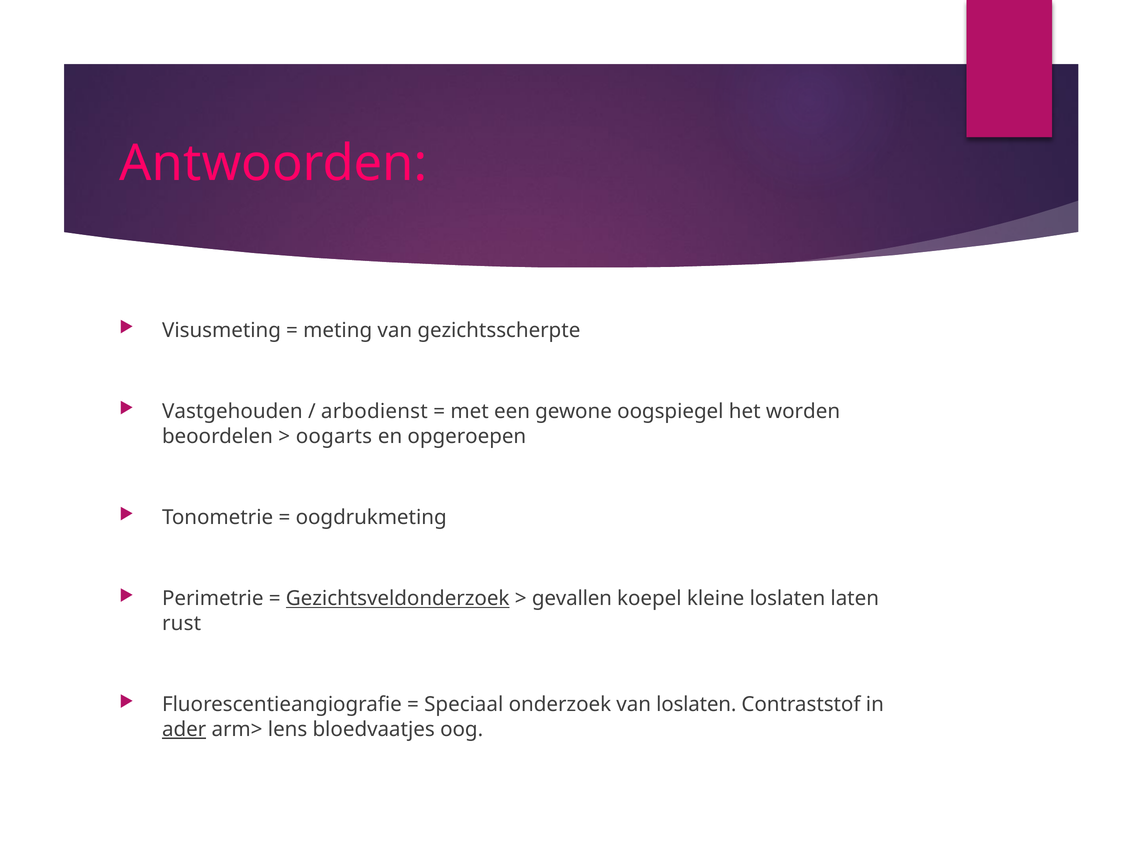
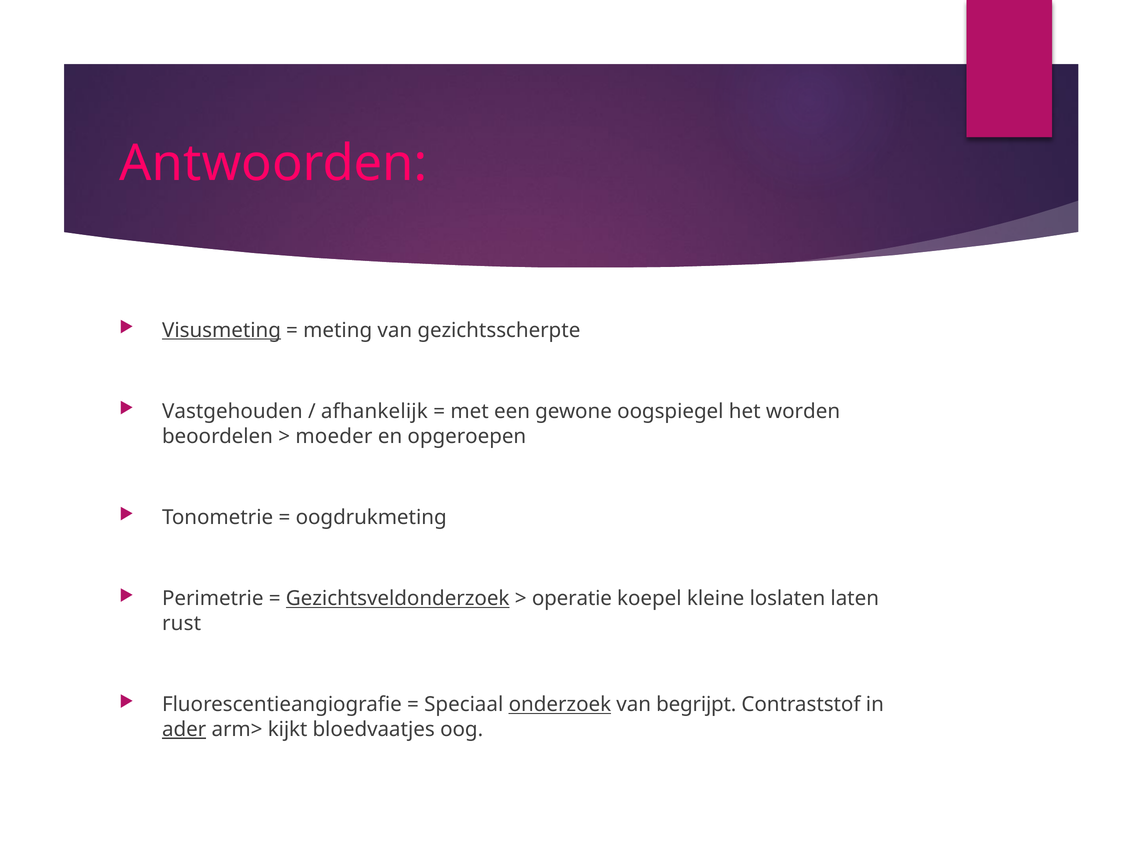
Visusmeting underline: none -> present (222, 330)
arbodienst: arbodienst -> afhankelijk (374, 411)
oogarts: oogarts -> moeder (334, 436)
gevallen: gevallen -> operatie (572, 599)
onderzoek underline: none -> present (560, 704)
van loslaten: loslaten -> begrijpt (696, 704)
lens: lens -> kijkt (288, 729)
